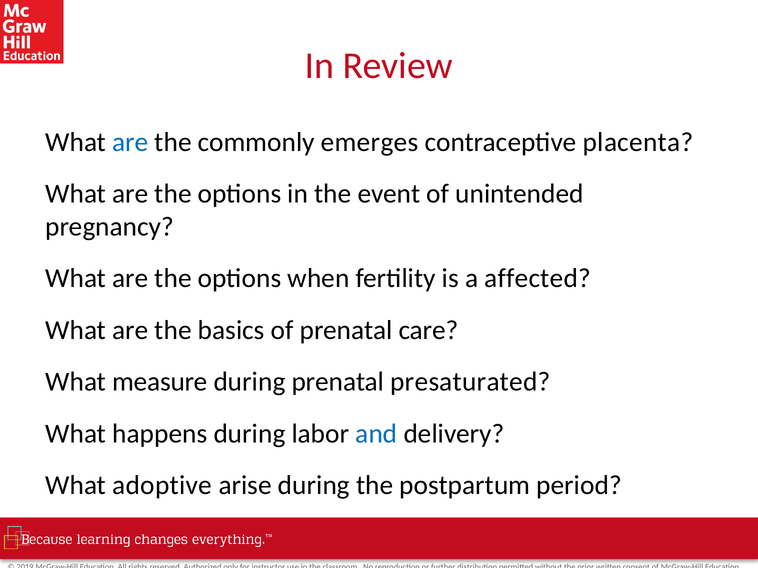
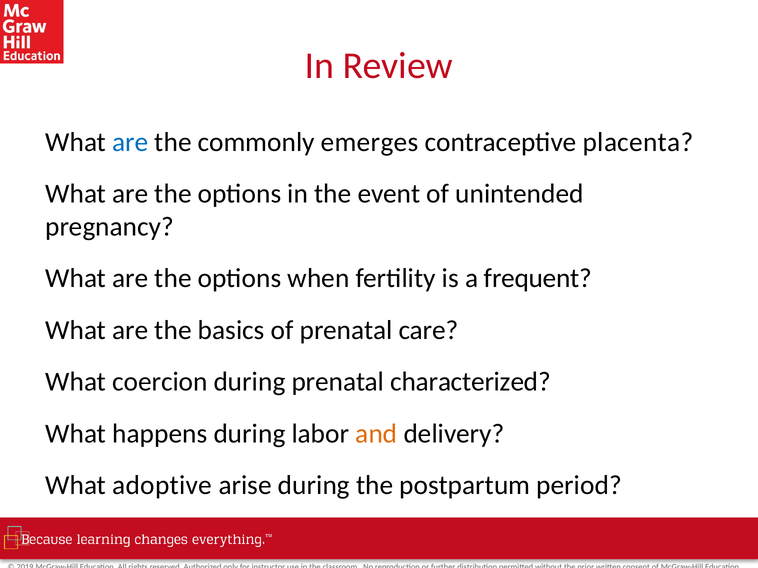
affected: affected -> frequent (538, 279)
measure: measure -> coercion (160, 382)
presaturated: presaturated -> characterized (471, 382)
and colour: blue -> orange (376, 434)
